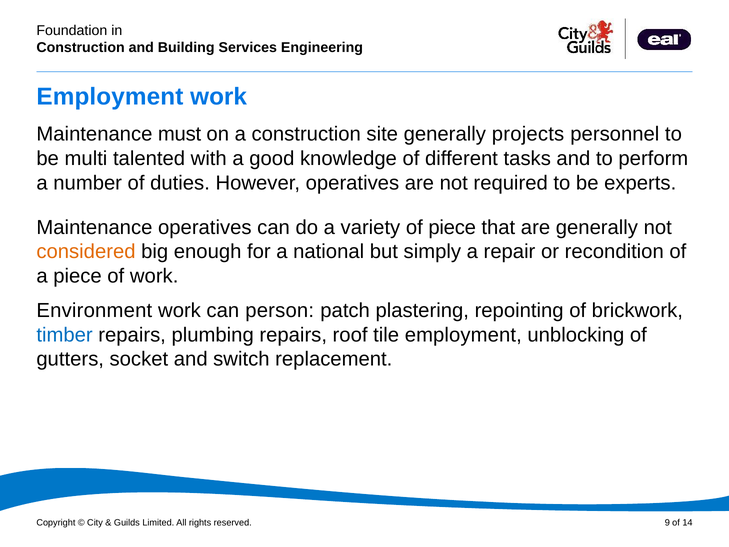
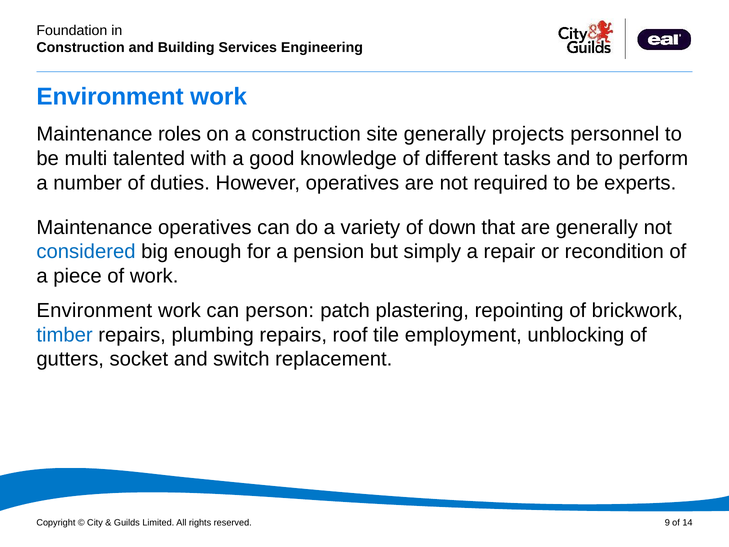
Employment: Employment -> Environment (110, 97)
must: must -> roles (180, 134)
of piece: piece -> down (452, 227)
considered colour: orange -> blue (86, 252)
national: national -> pension (329, 252)
